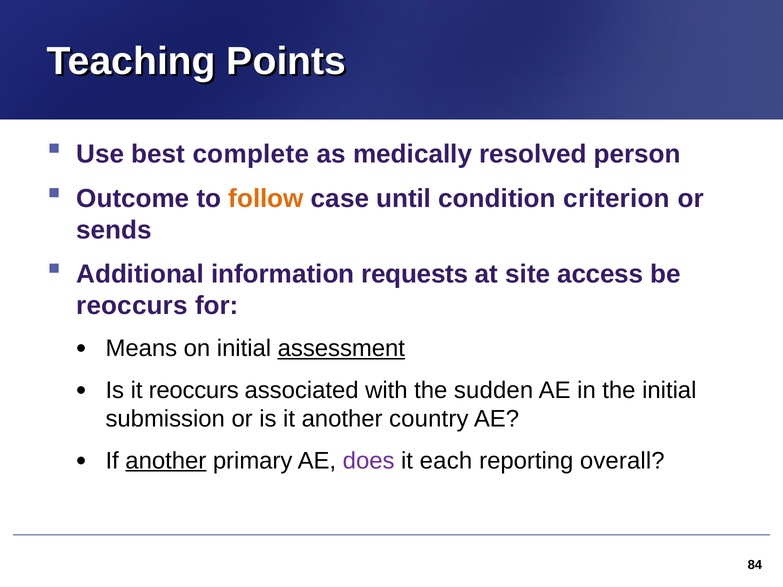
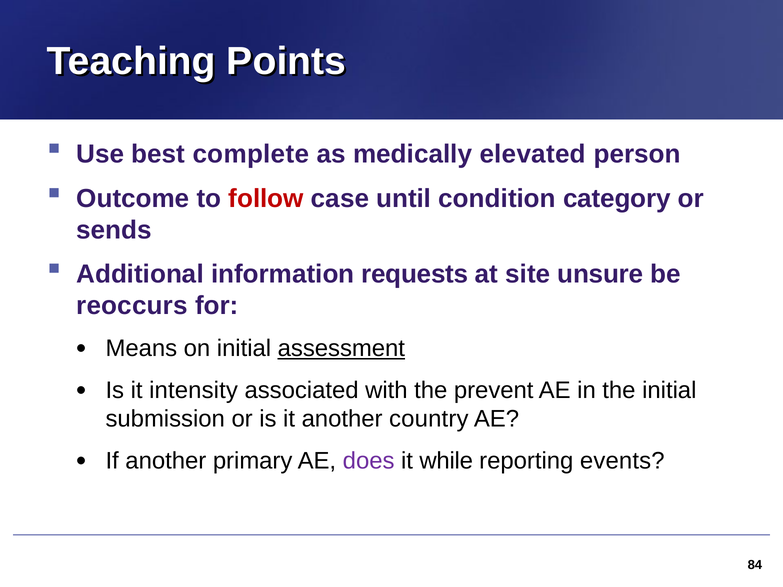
resolved: resolved -> elevated (533, 154)
follow colour: orange -> red (266, 199)
criterion: criterion -> category (617, 199)
access: access -> unsure (600, 274)
it reoccurs: reoccurs -> intensity (194, 390)
sudden: sudden -> prevent (494, 390)
another underline: present -> none (166, 461)
each: each -> while (446, 461)
overall: overall -> events (622, 461)
